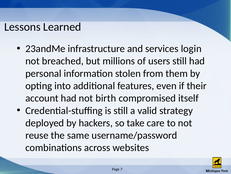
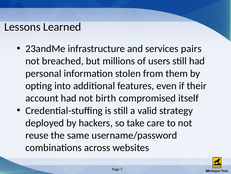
login: login -> pairs (191, 48)
